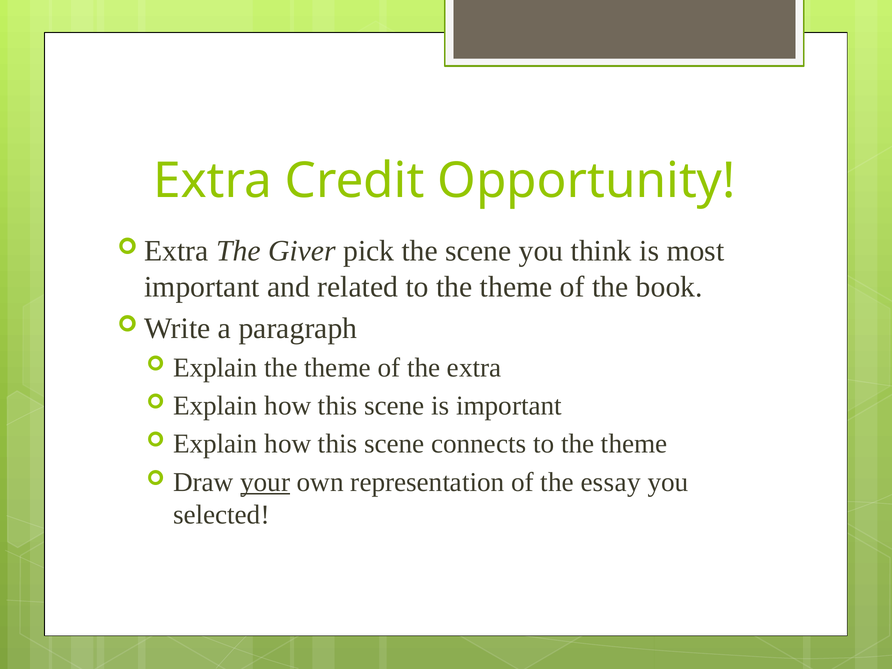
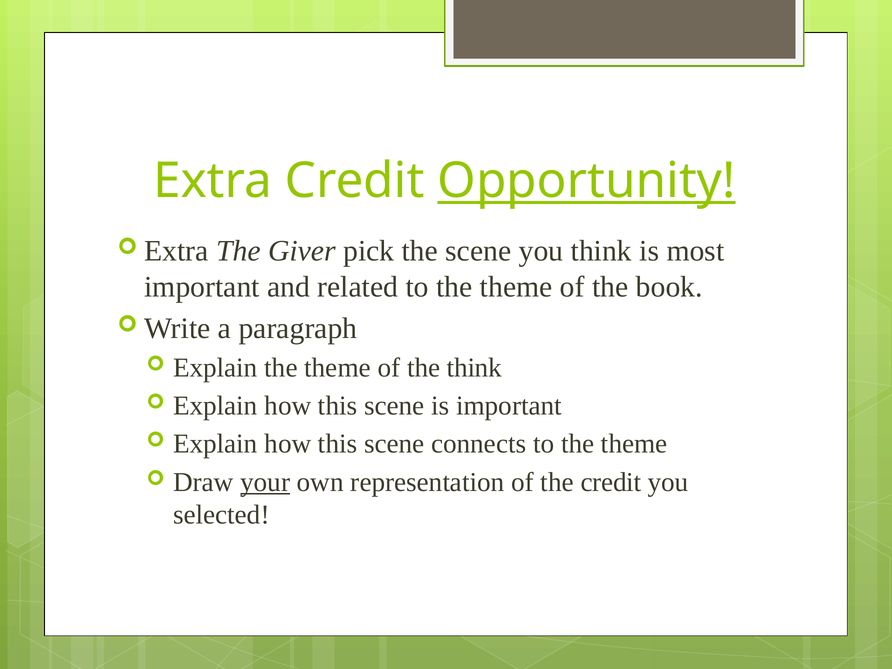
Opportunity underline: none -> present (586, 181)
the extra: extra -> think (474, 368)
the essay: essay -> credit (611, 482)
